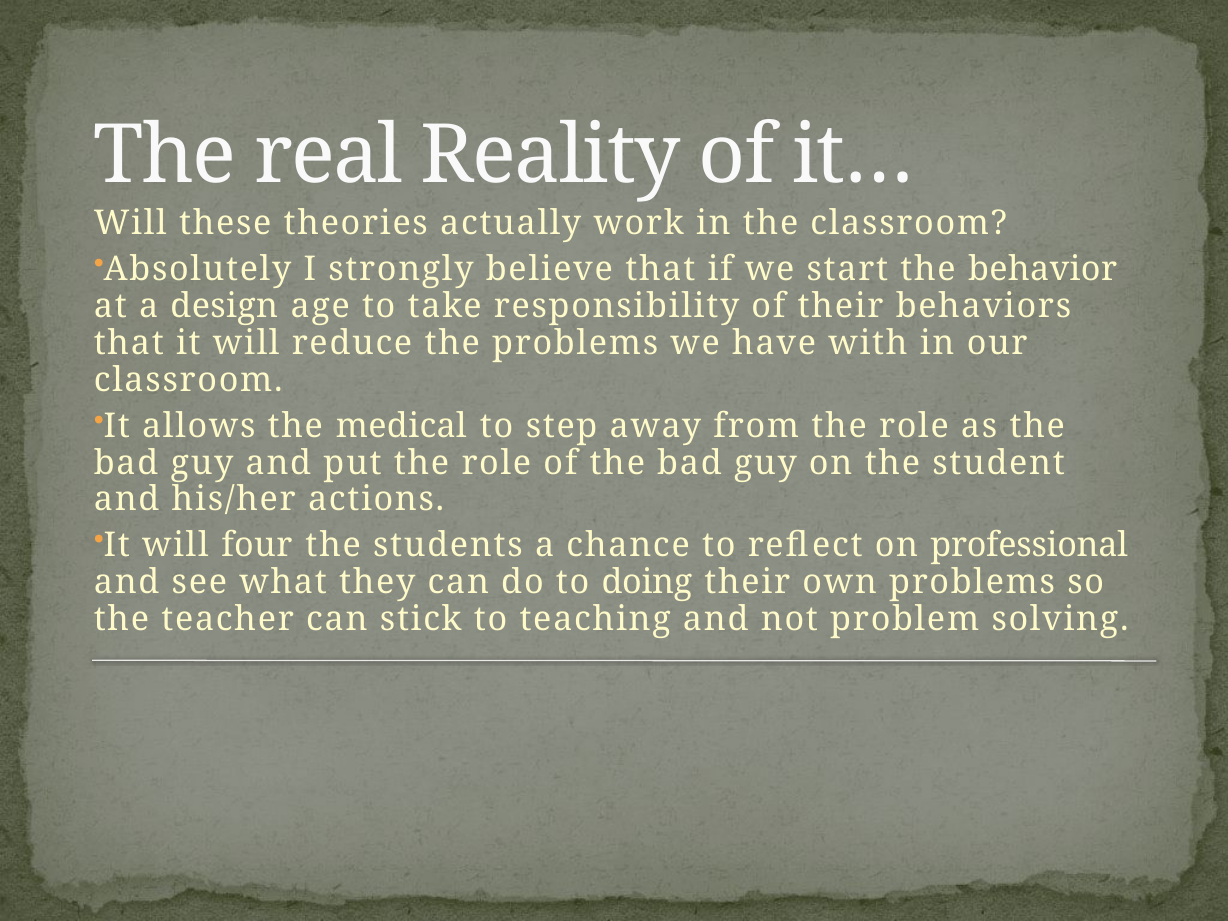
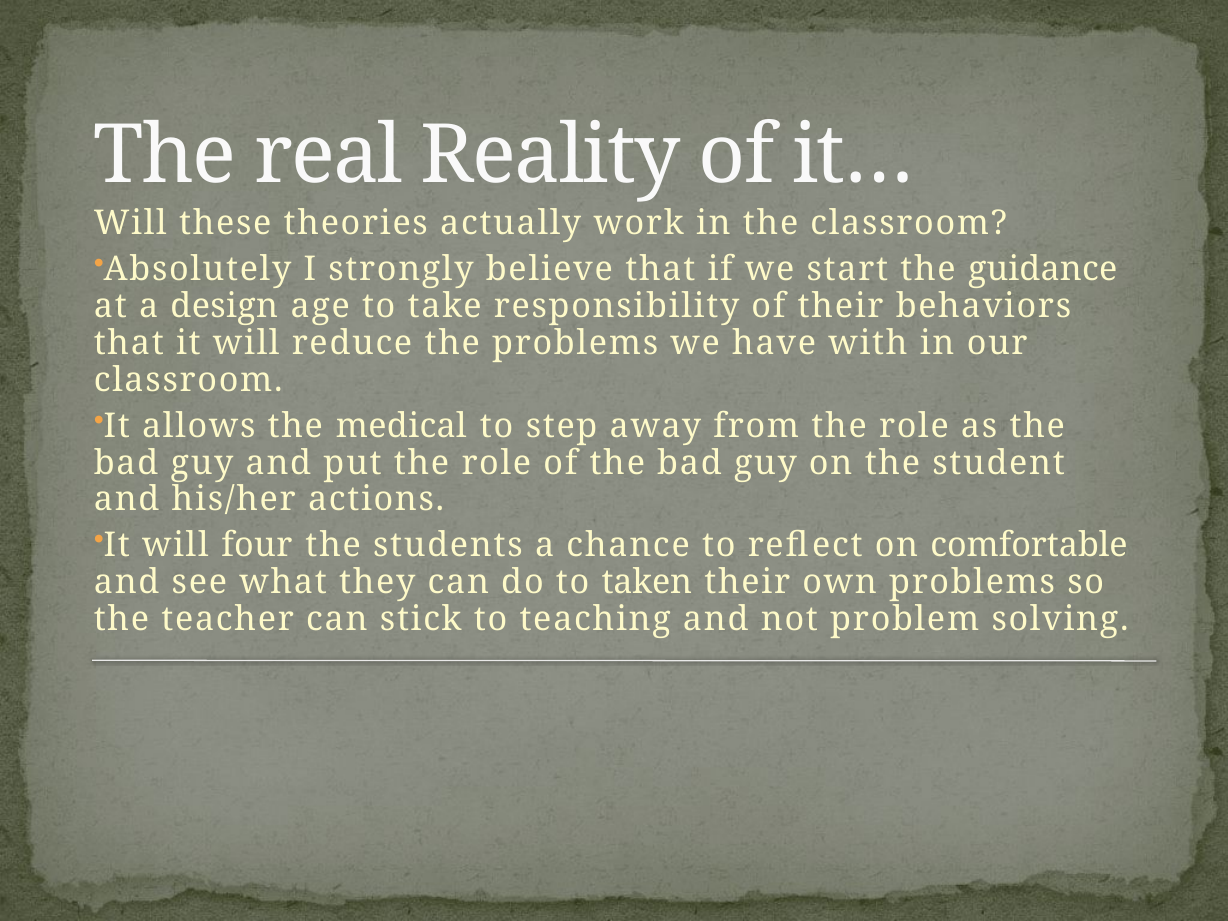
behavior: behavior -> guidance (1043, 269)
professional: professional -> comfortable (1029, 546)
doing: doing -> taken (647, 582)
